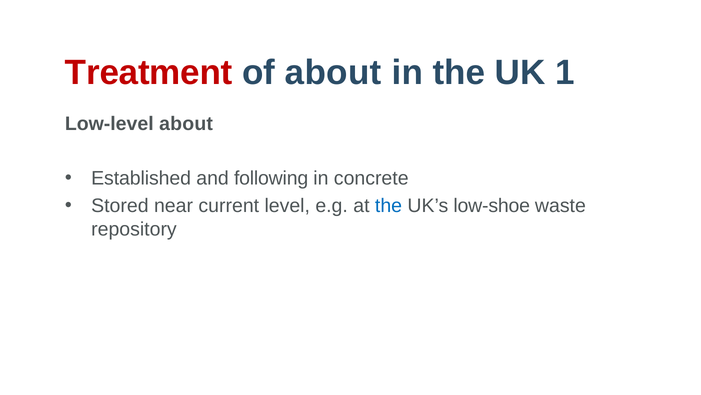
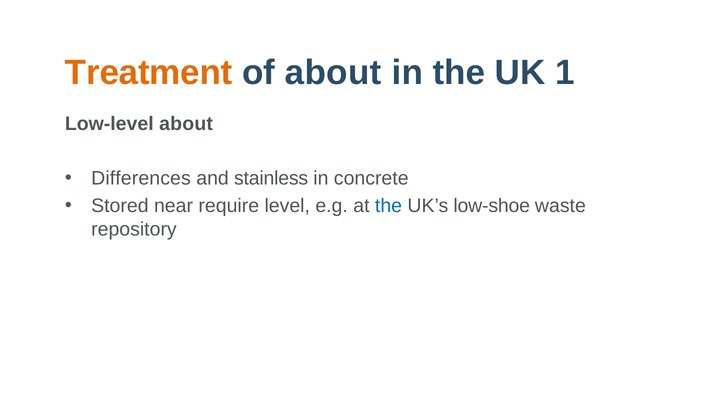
Treatment colour: red -> orange (149, 72)
Established: Established -> Differences (141, 178)
following: following -> stainless (271, 178)
current: current -> require (229, 205)
